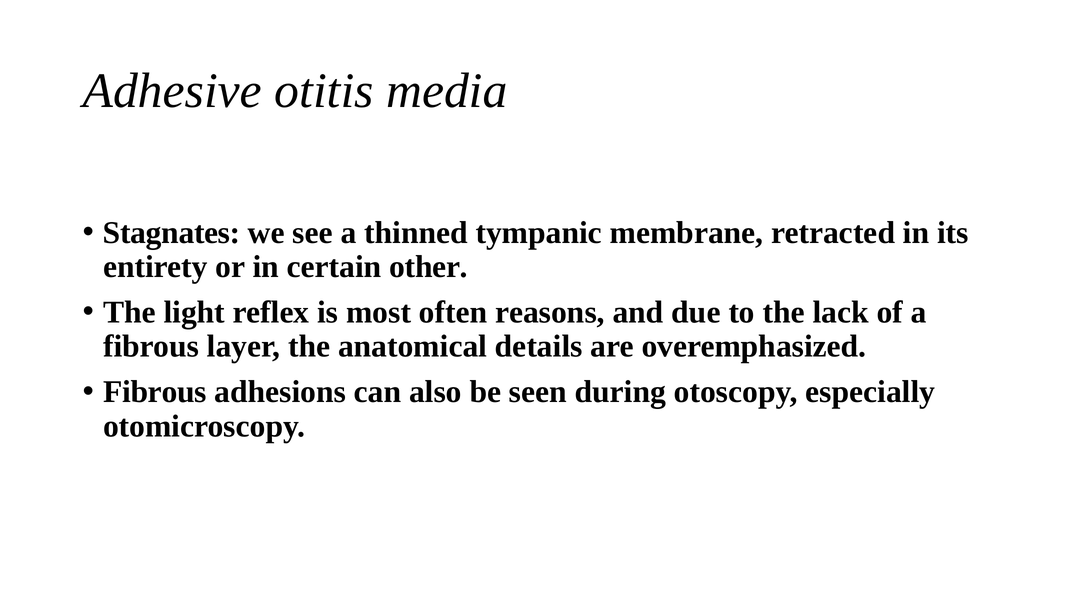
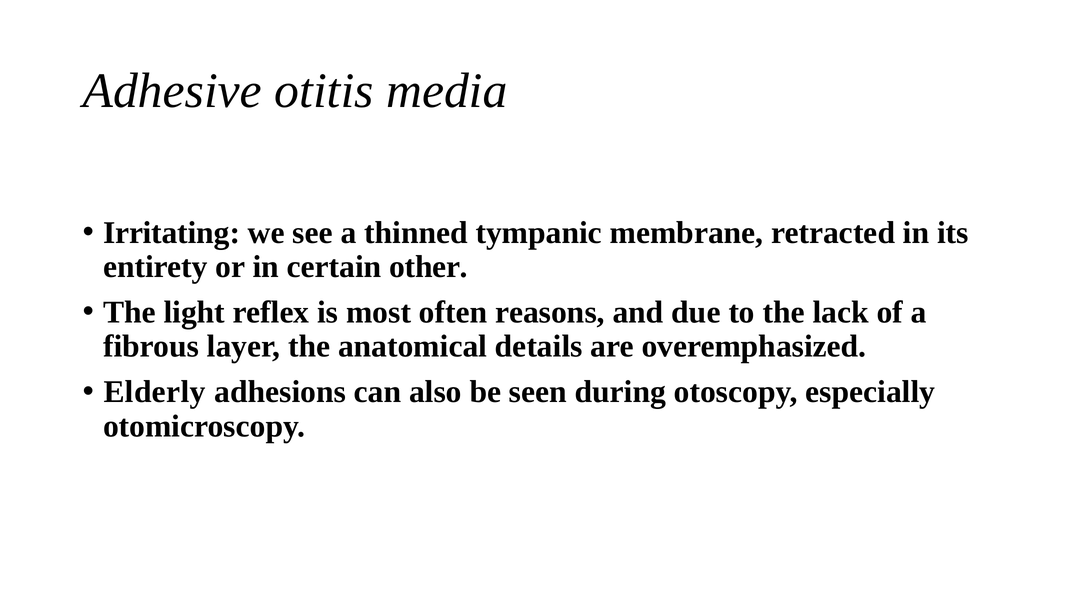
Stagnates: Stagnates -> Irritating (172, 233)
Fibrous: Fibrous -> Elderly (155, 392)
